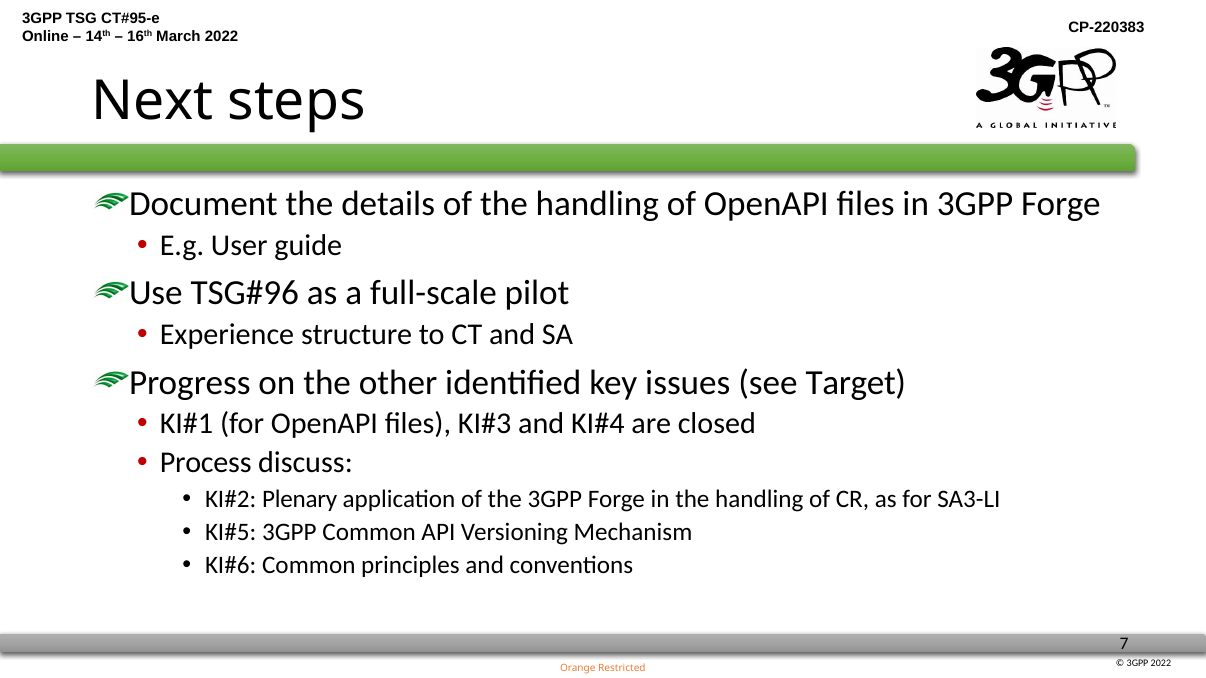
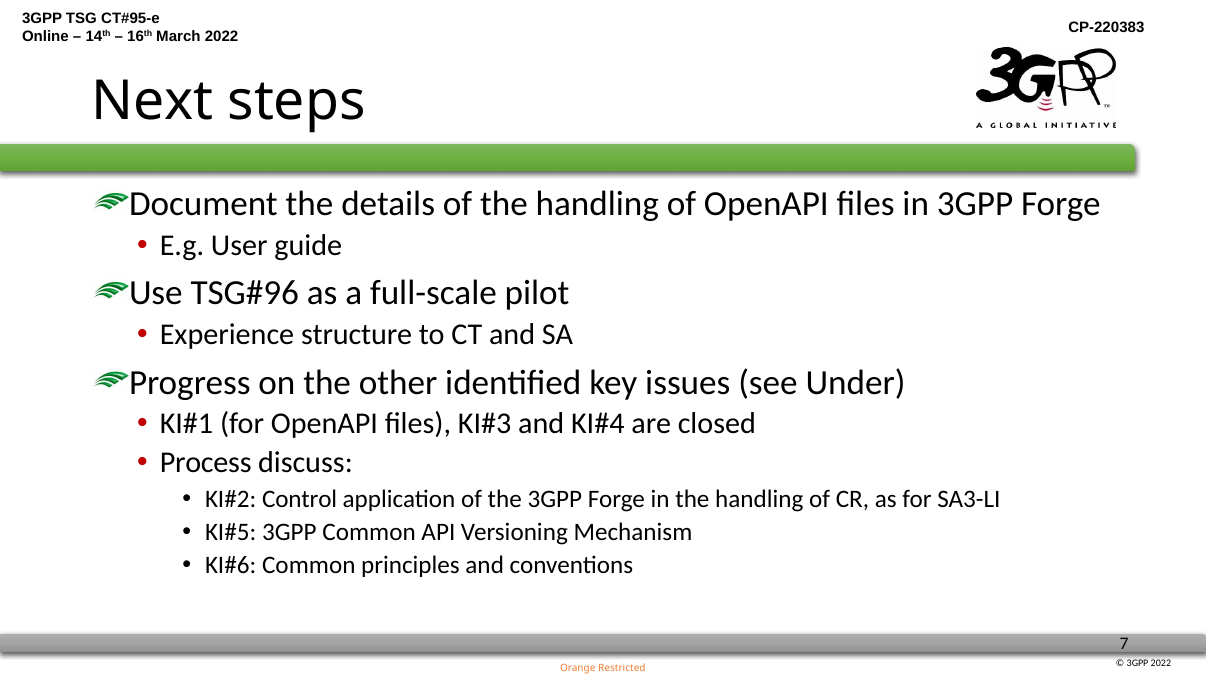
Target: Target -> Under (856, 383)
Plenary: Plenary -> Control (300, 499)
